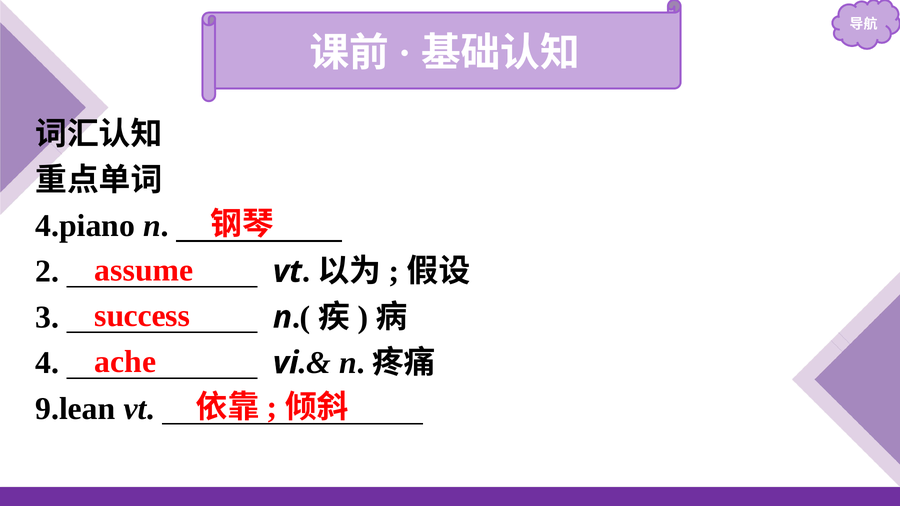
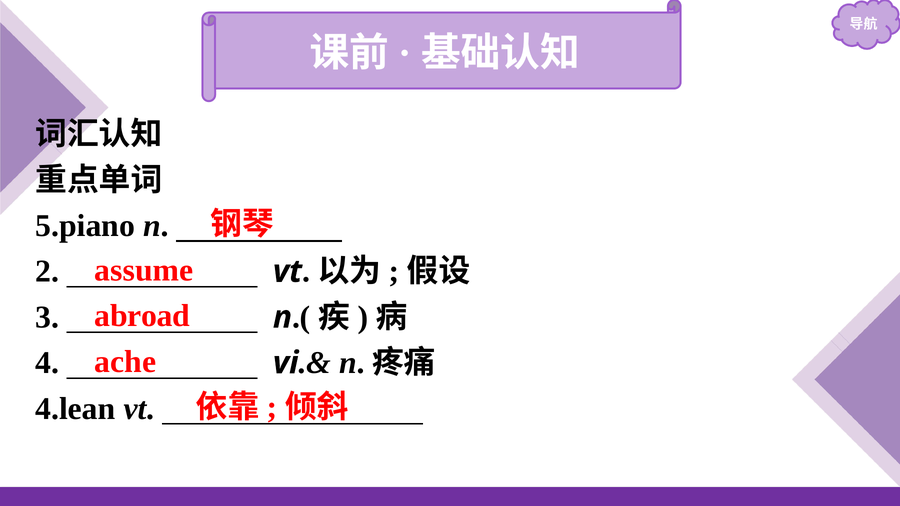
4.piano: 4.piano -> 5.piano (85, 226)
success: success -> abroad (142, 316)
9.lean: 9.lean -> 4.lean (75, 409)
